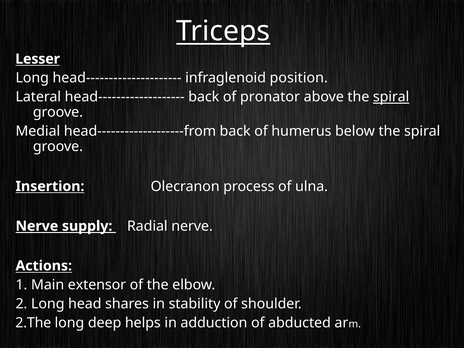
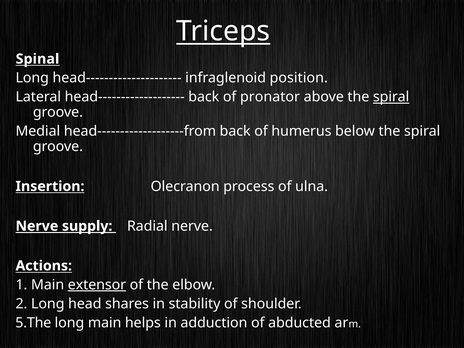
Lesser: Lesser -> Spinal (37, 59)
extensor underline: none -> present (97, 285)
2.The: 2.The -> 5.The (33, 323)
long deep: deep -> main (105, 323)
